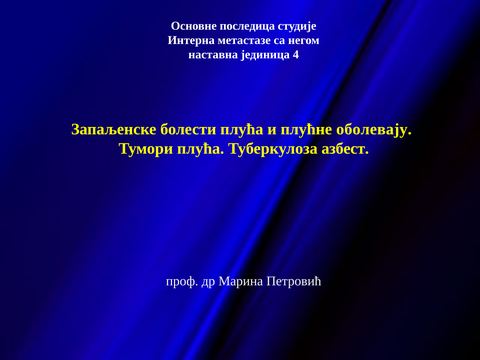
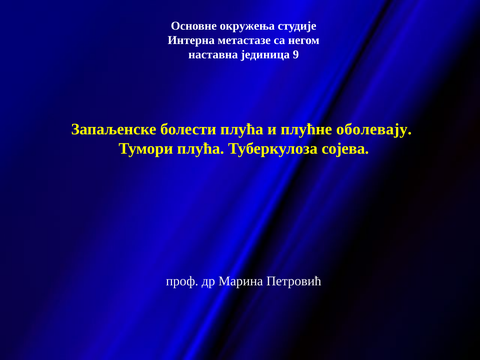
последица: последица -> oкружења (247, 26)
4: 4 -> 9 (296, 55)
азбест: азбест -> сојева (345, 149)
